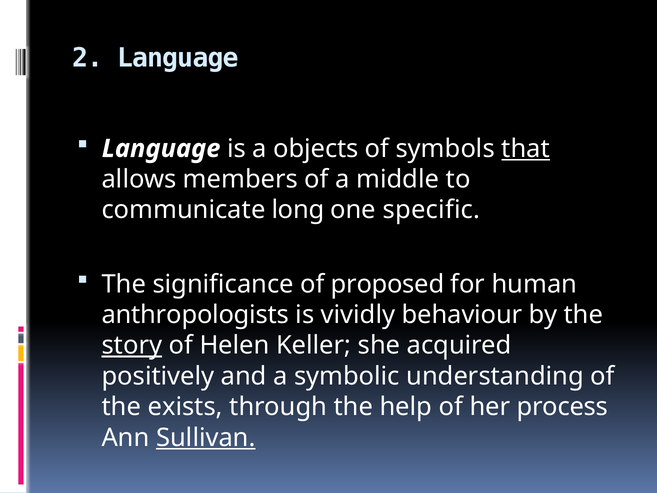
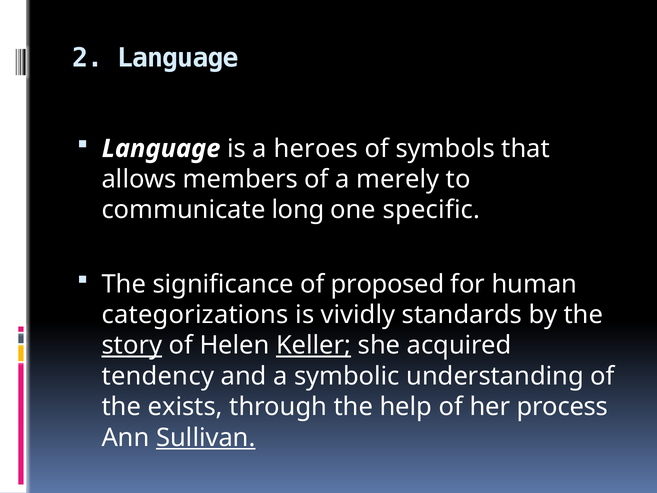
objects: objects -> heroes (316, 148)
that underline: present -> none (526, 148)
middle: middle -> merely (398, 179)
anthropologists: anthropologists -> categorizations (195, 315)
behaviour: behaviour -> standards (462, 315)
Keller underline: none -> present (314, 345)
positively: positively -> tendency (158, 376)
